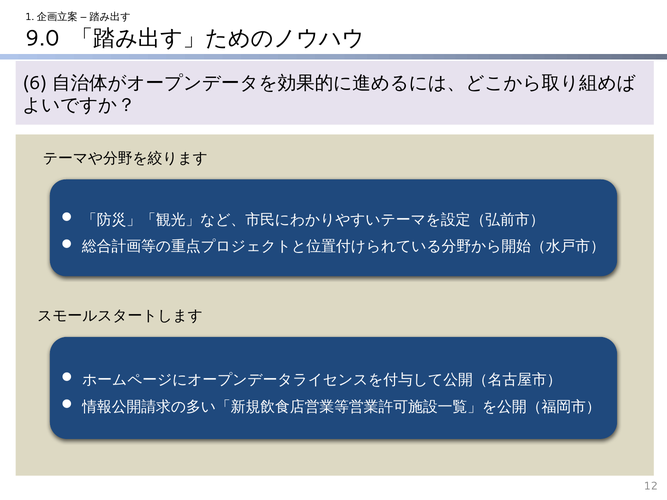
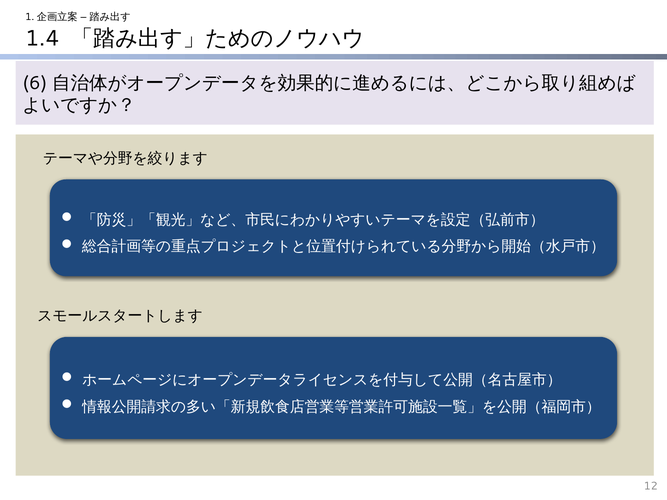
9.0: 9.0 -> 1.4 (42, 38)
